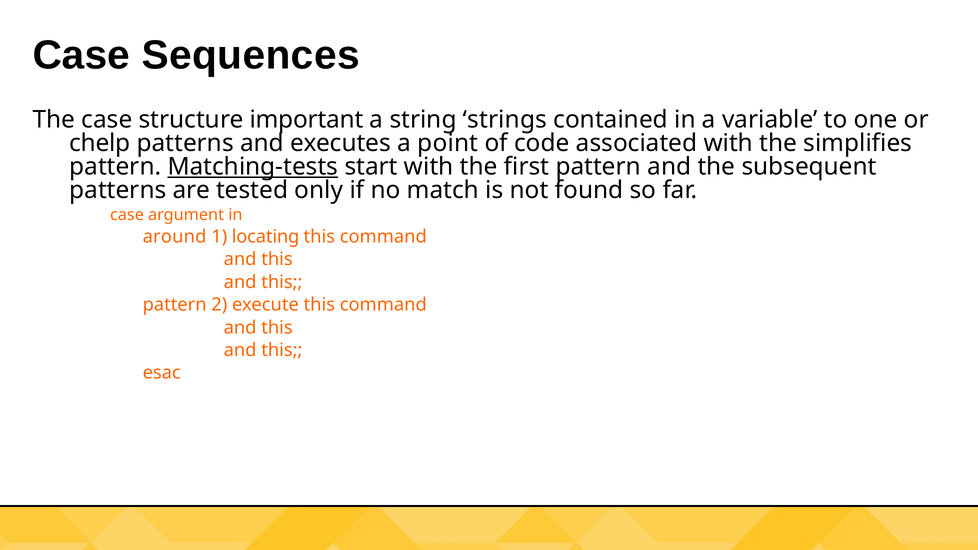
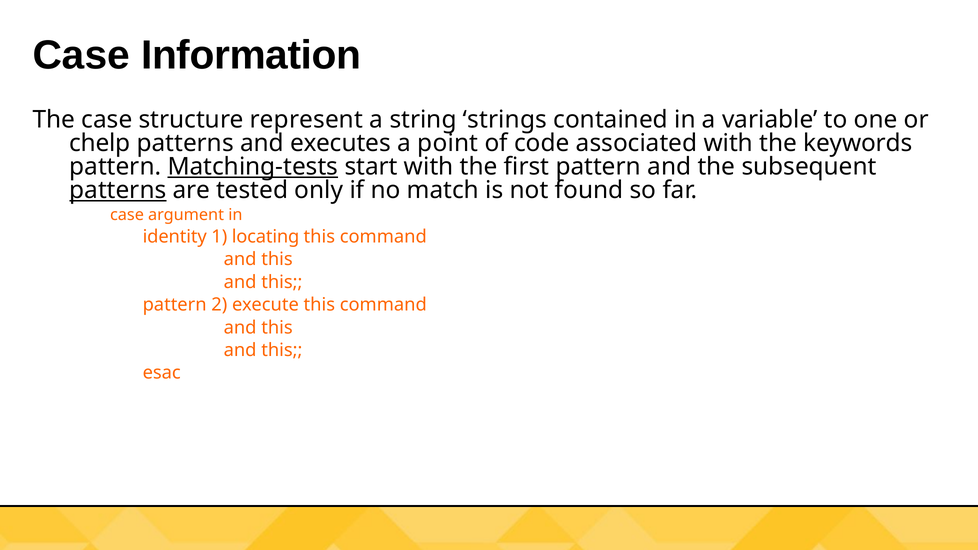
Sequences: Sequences -> Information (251, 55)
important: important -> represent (306, 120)
simplifies: simplifies -> keywords (858, 143)
patterns underline: none -> present (118, 190)
around: around -> identity (175, 237)
